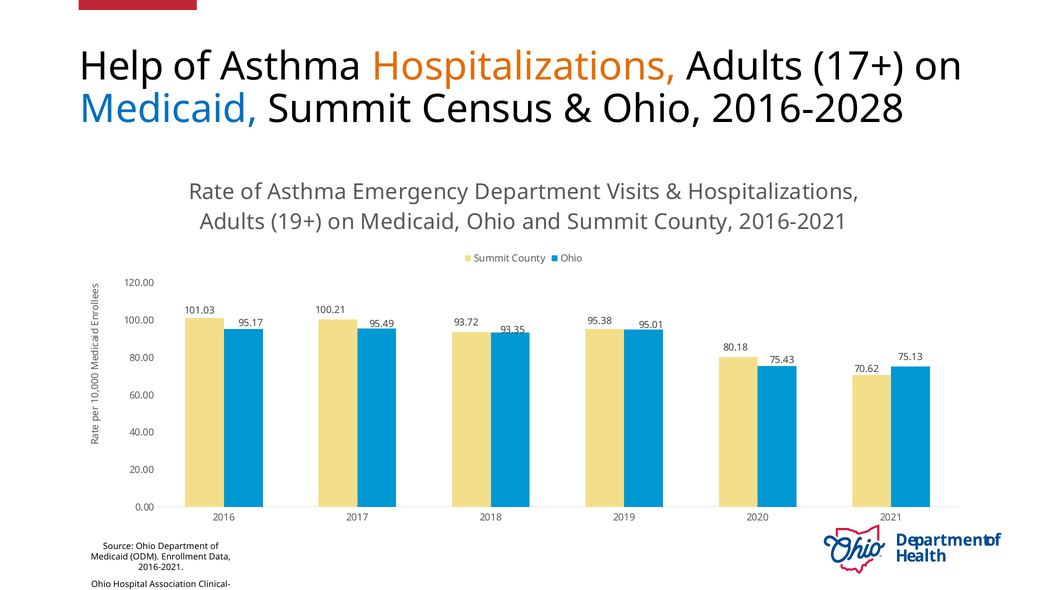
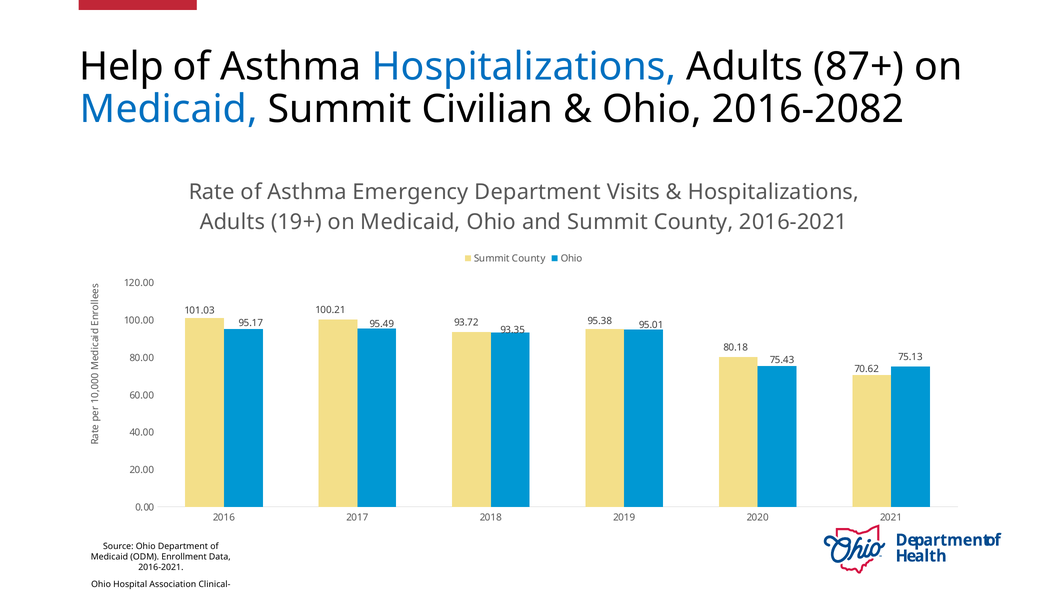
Hospitalizations colour: orange -> blue (524, 67)
17+: 17+ -> 87+ (859, 67)
Census: Census -> Civilian (487, 109)
2016-2028: 2016-2028 -> 2016-2082 (808, 109)
